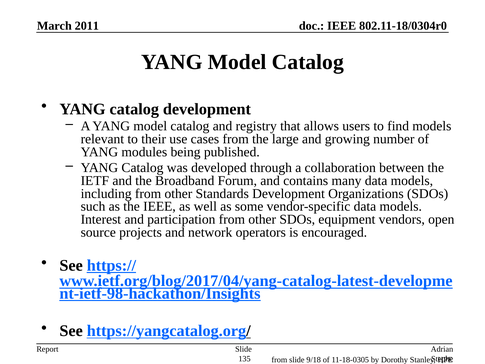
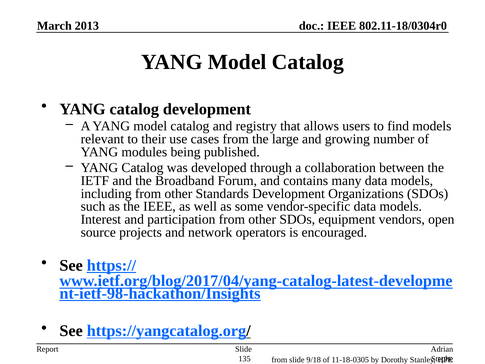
2011: 2011 -> 2013 (87, 26)
